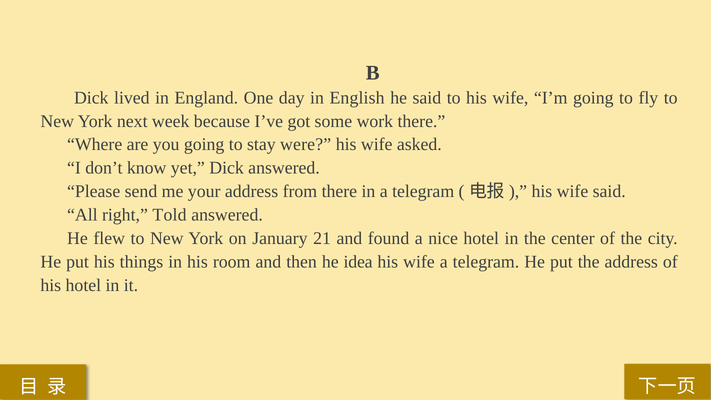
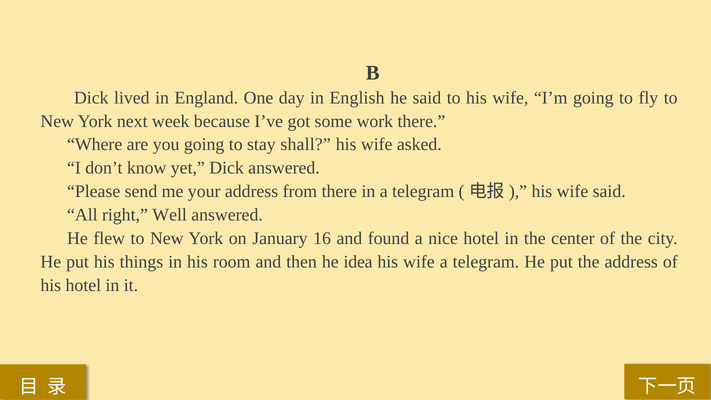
were: were -> shall (306, 145)
Told: Told -> Well (170, 215)
21: 21 -> 16 (322, 238)
